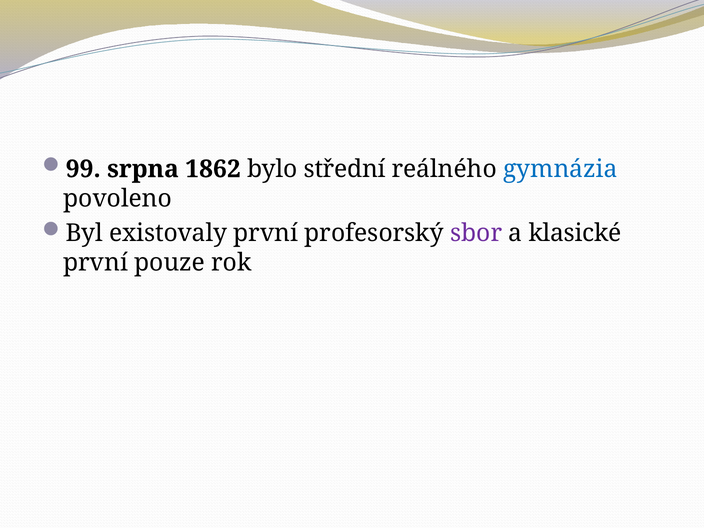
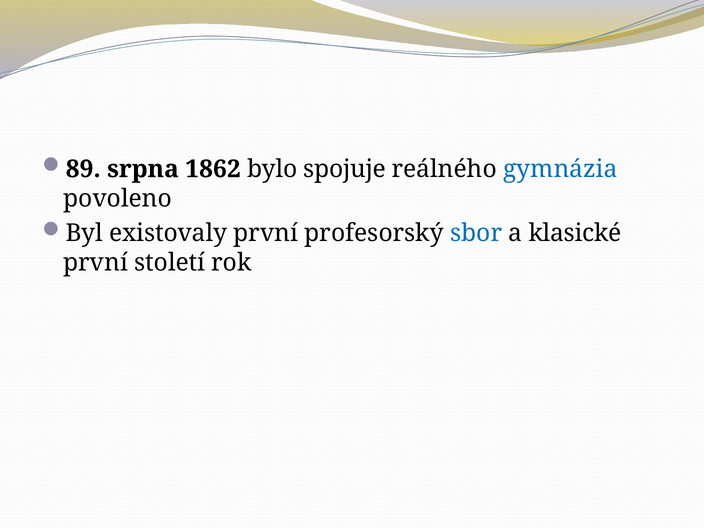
99: 99 -> 89 (83, 169)
střední: střední -> spojuje (345, 169)
sbor colour: purple -> blue (476, 233)
pouze: pouze -> století (170, 263)
